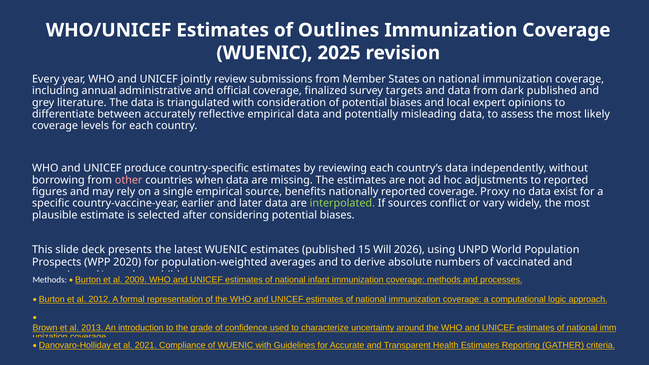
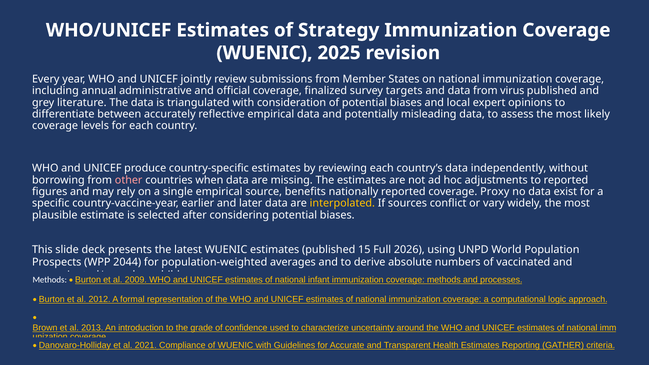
Outlines: Outlines -> Strategy (339, 30)
dark: dark -> virus (512, 91)
interpolated colour: light green -> yellow (342, 203)
Will: Will -> Full (382, 249)
2020: 2020 -> 2044 (127, 262)
